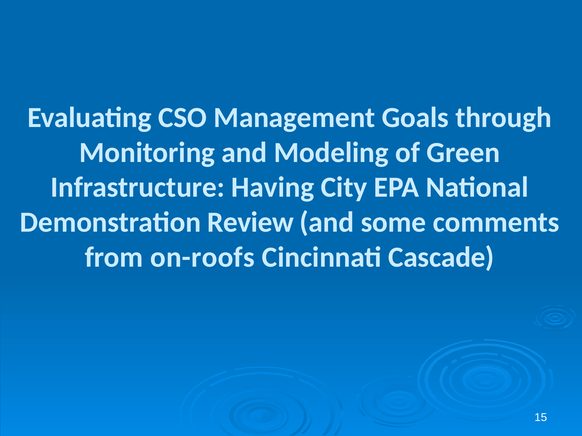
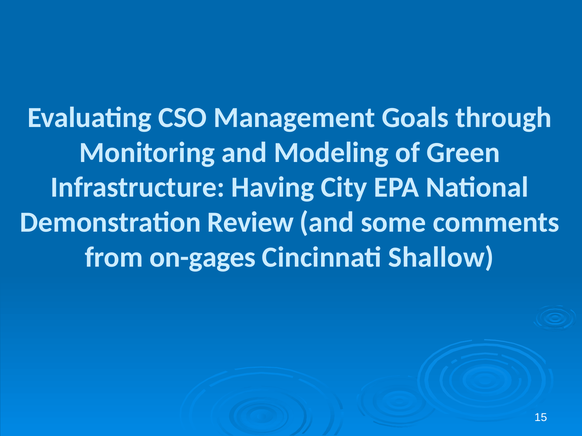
on-roofs: on-roofs -> on-gages (203, 257)
Cascade: Cascade -> Shallow (441, 257)
